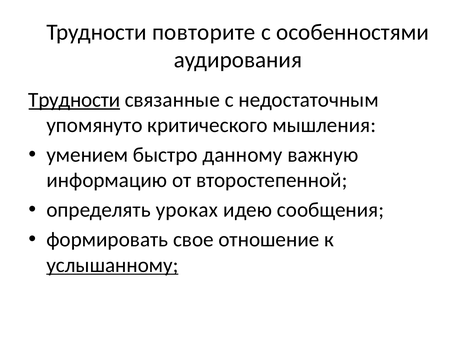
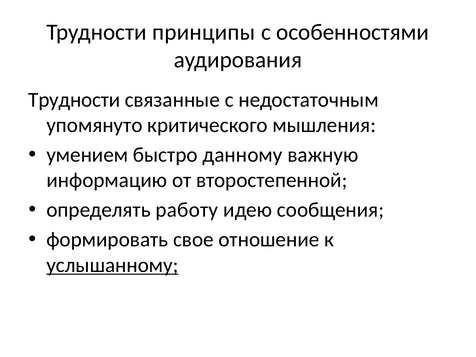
повторите: повторите -> принципы (204, 32)
Трудности underline: present -> none (74, 100)
уроках: уроках -> работу (187, 210)
